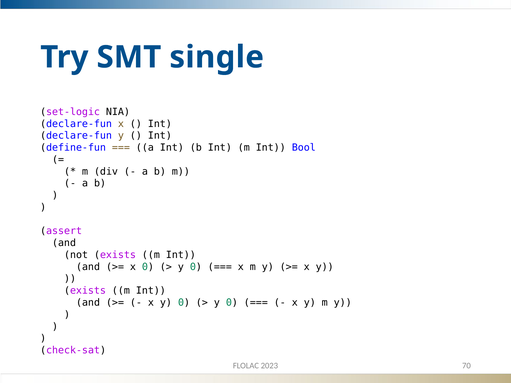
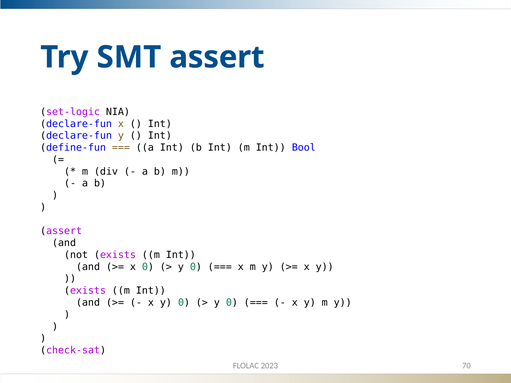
SMT single: single -> assert (217, 57)
